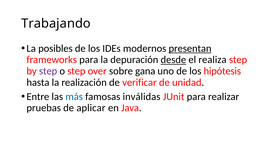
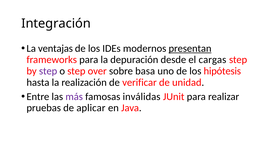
Trabajando: Trabajando -> Integración (56, 23)
posibles: posibles -> ventajas (55, 48)
desde underline: present -> none (173, 60)
realiza: realiza -> cargas (212, 60)
gana: gana -> basa (145, 71)
más colour: blue -> purple (74, 97)
